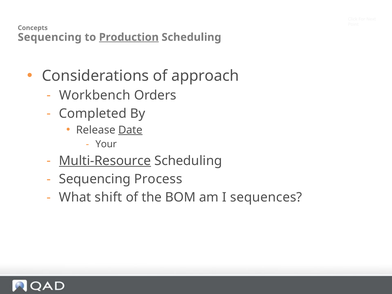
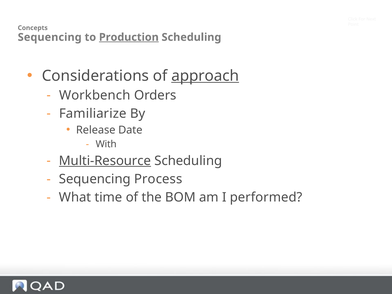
approach underline: none -> present (205, 76)
Completed: Completed -> Familiarize (93, 114)
Date underline: present -> none (130, 130)
Your: Your -> With (106, 144)
shift: shift -> time (108, 197)
sequences: sequences -> performed (266, 197)
